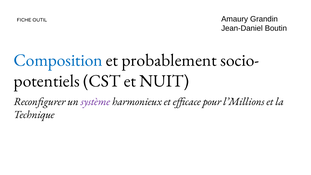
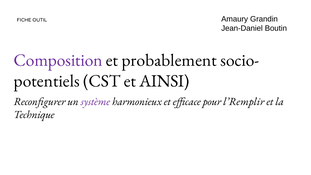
Composition colour: blue -> purple (58, 60)
NUIT: NUIT -> AINSI (164, 81)
l’Millions: l’Millions -> l’Remplir (244, 102)
